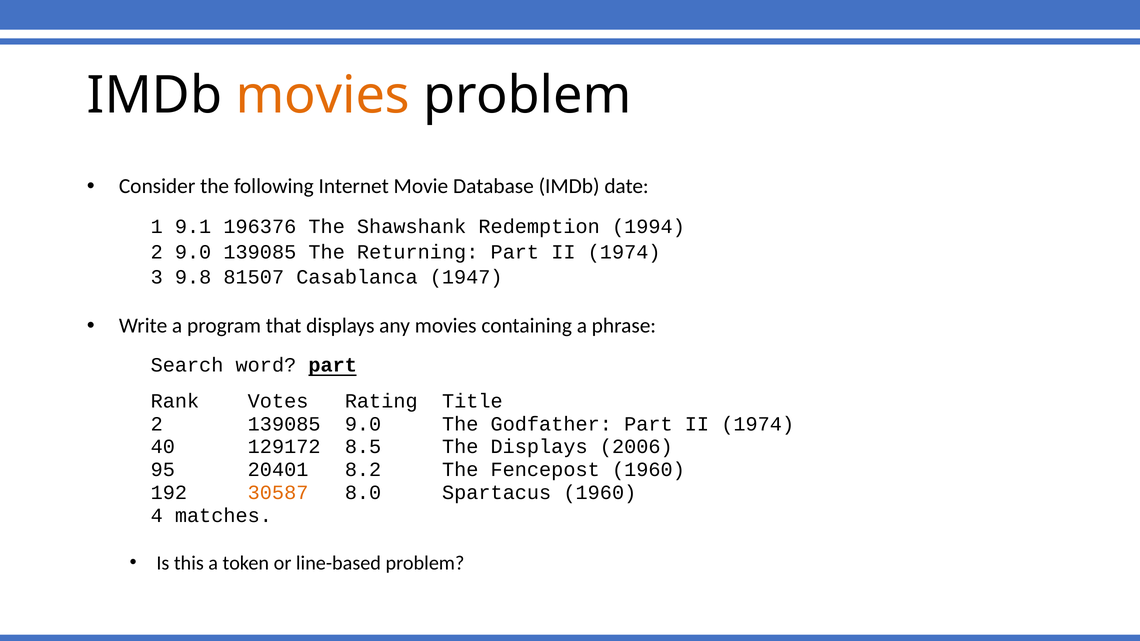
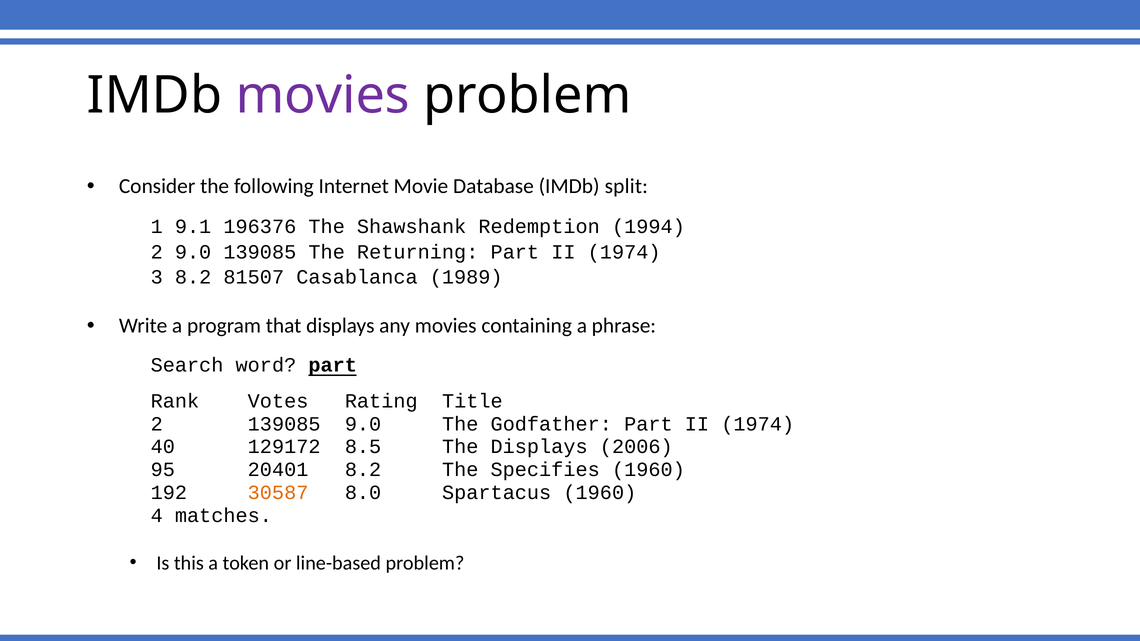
movies colour: orange -> purple (323, 96)
date: date -> split (626, 186)
3 9.8: 9.8 -> 8.2 (193, 277)
1947: 1947 -> 1989 (466, 277)
Fencepost: Fencepost -> Specifies (545, 470)
